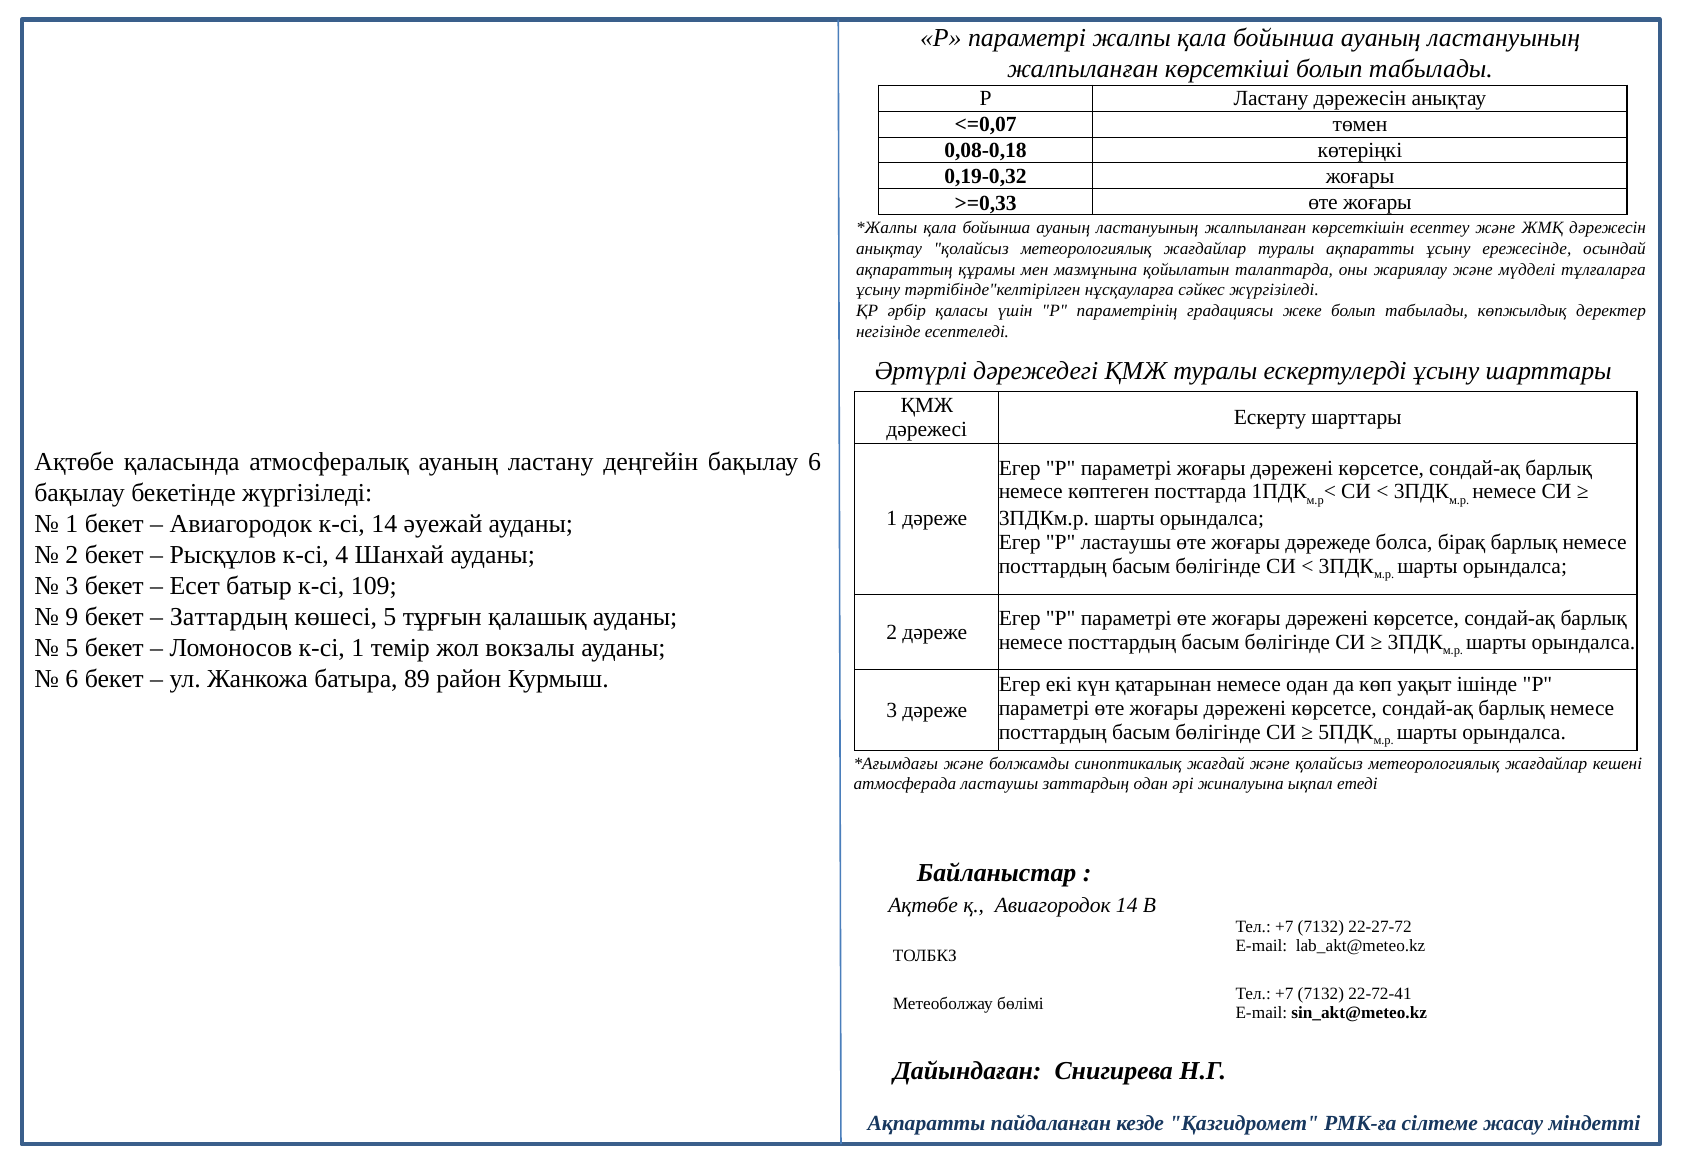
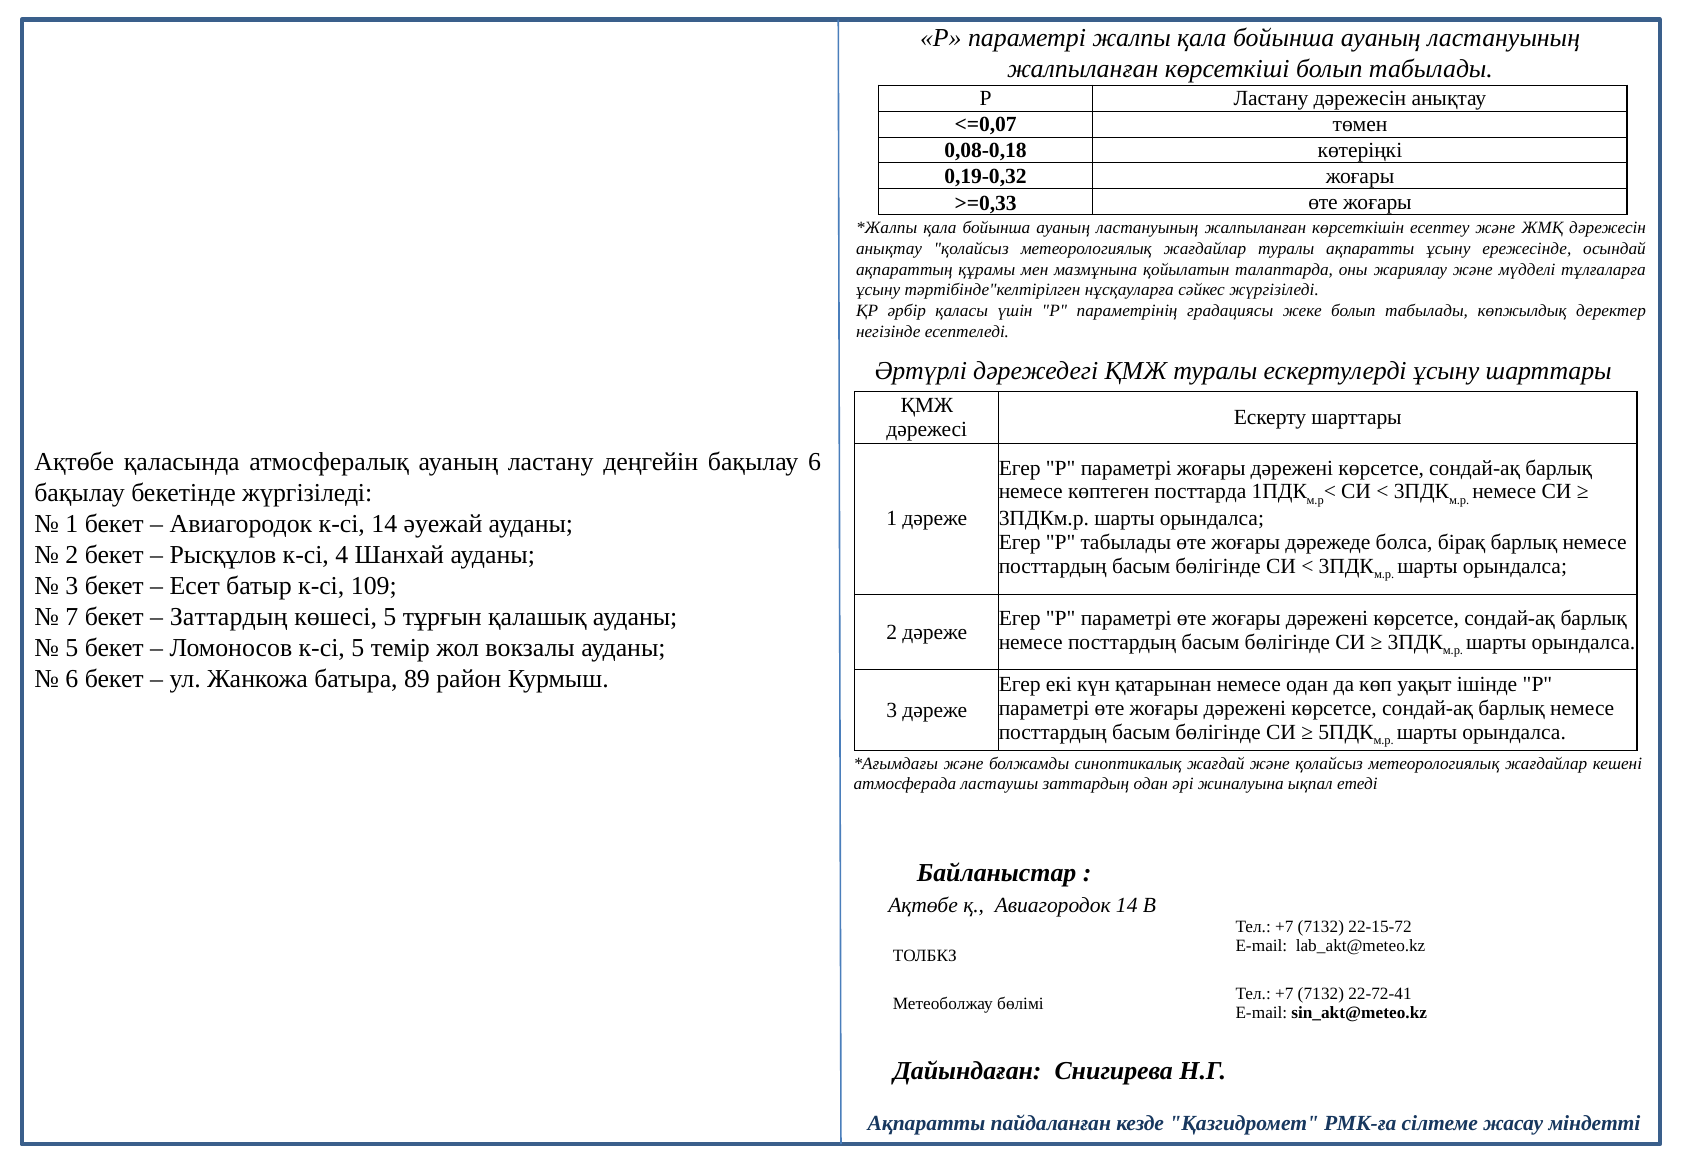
P ластаушы: ластаушы -> табылады (1126, 543)
9: 9 -> 7 (72, 617)
к-сі 1: 1 -> 5 (358, 649)
22-27-72: 22-27-72 -> 22-15-72 (1380, 927)
